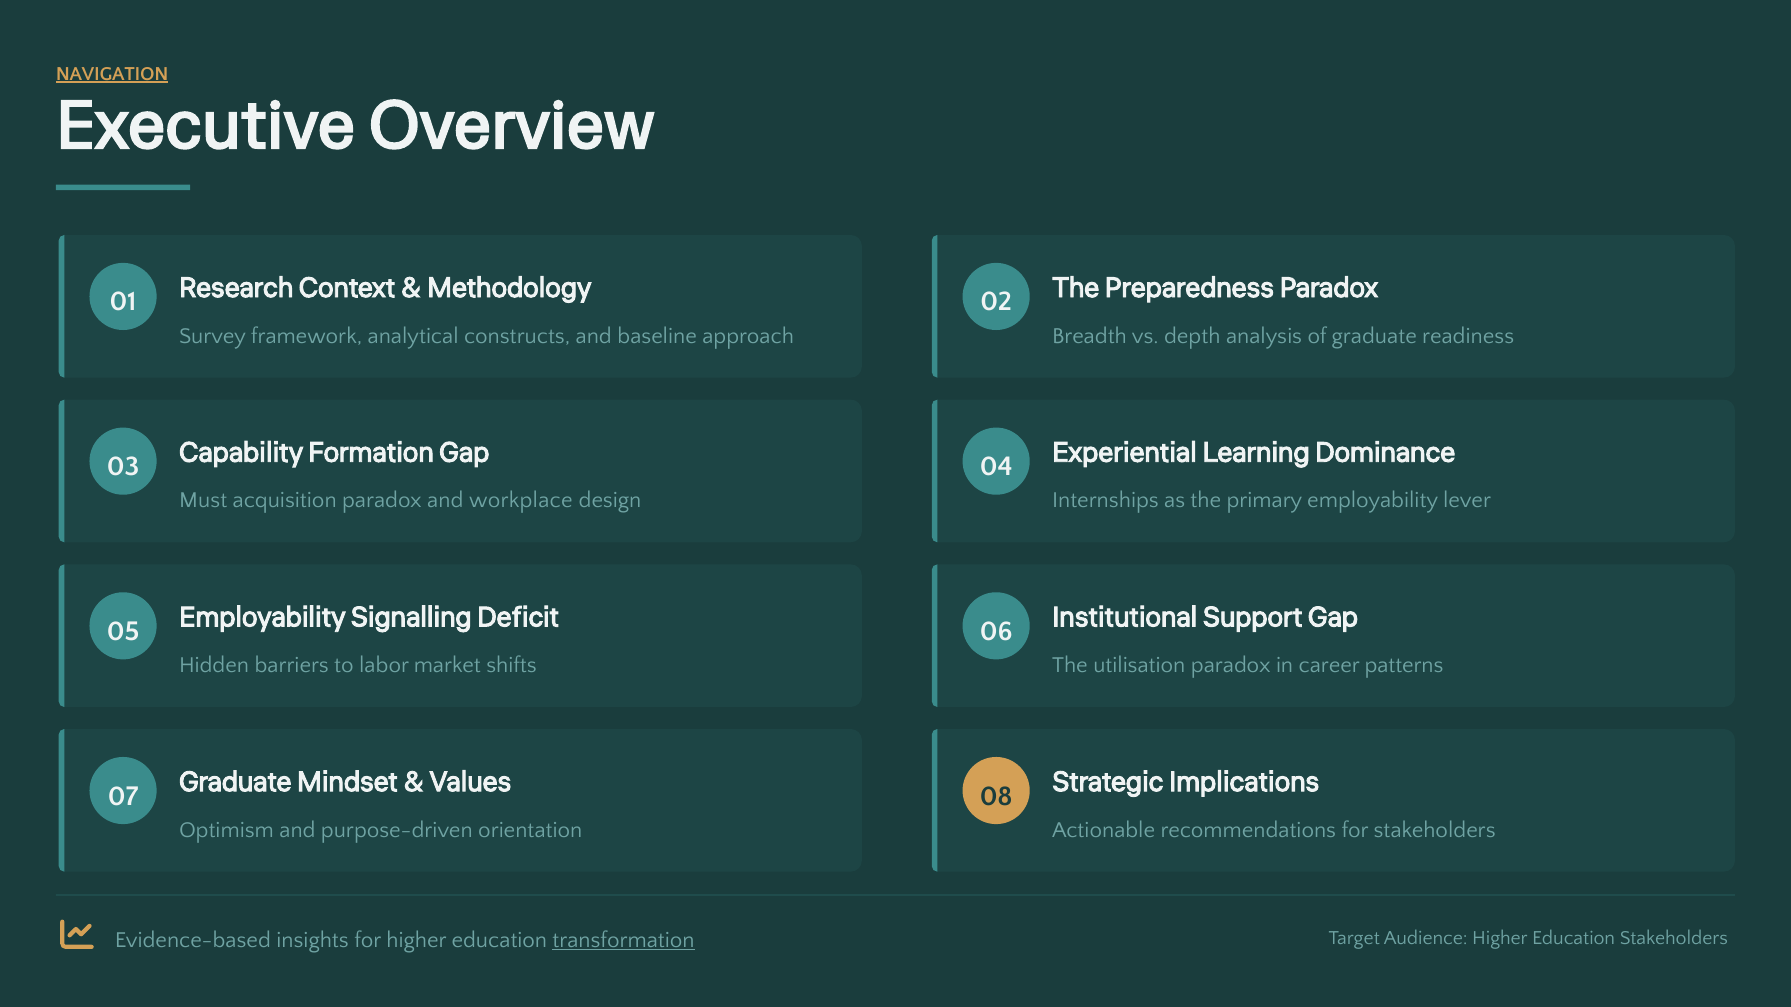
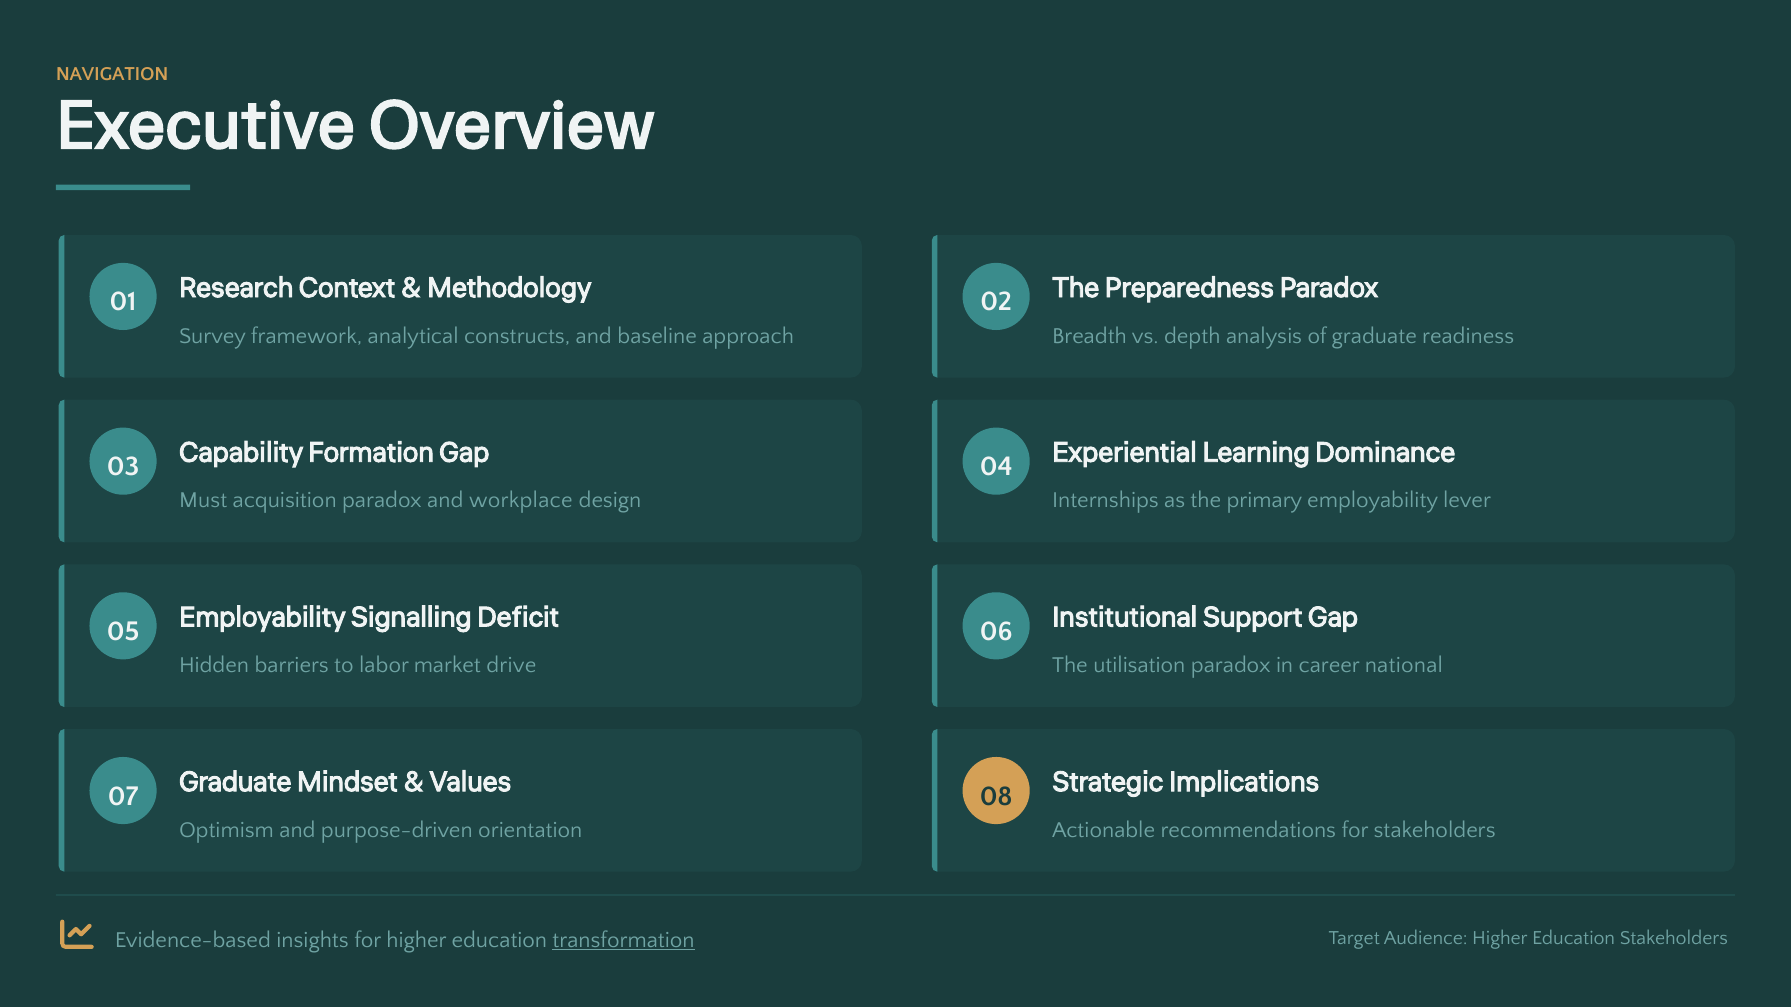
NAVIGATION underline: present -> none (112, 74)
shifts: shifts -> drive (511, 665)
patterns: patterns -> national (1404, 665)
